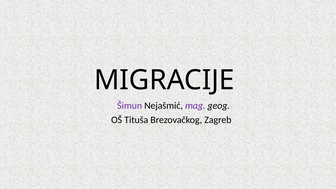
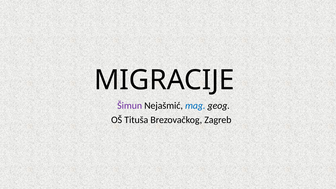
mag colour: purple -> blue (195, 106)
